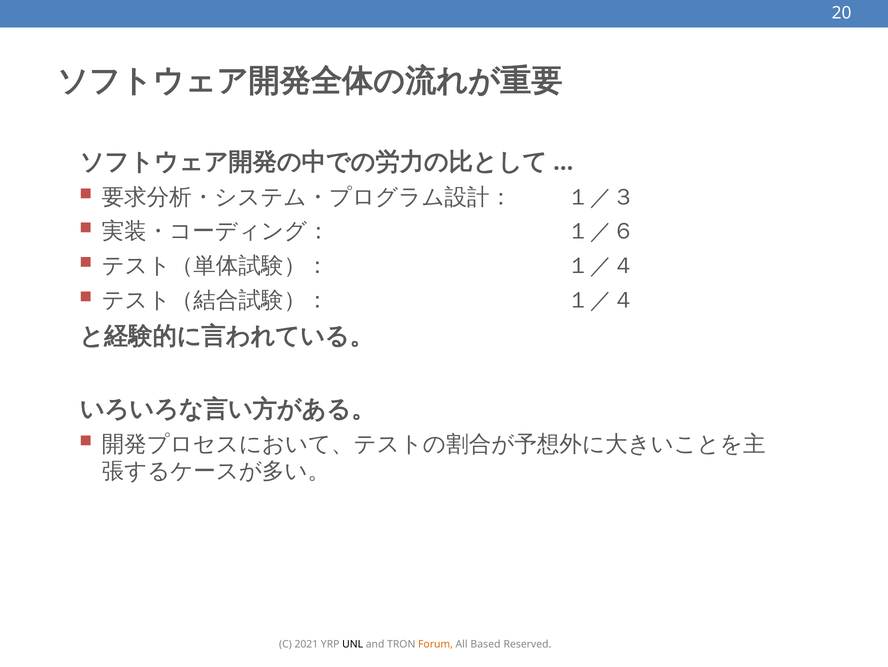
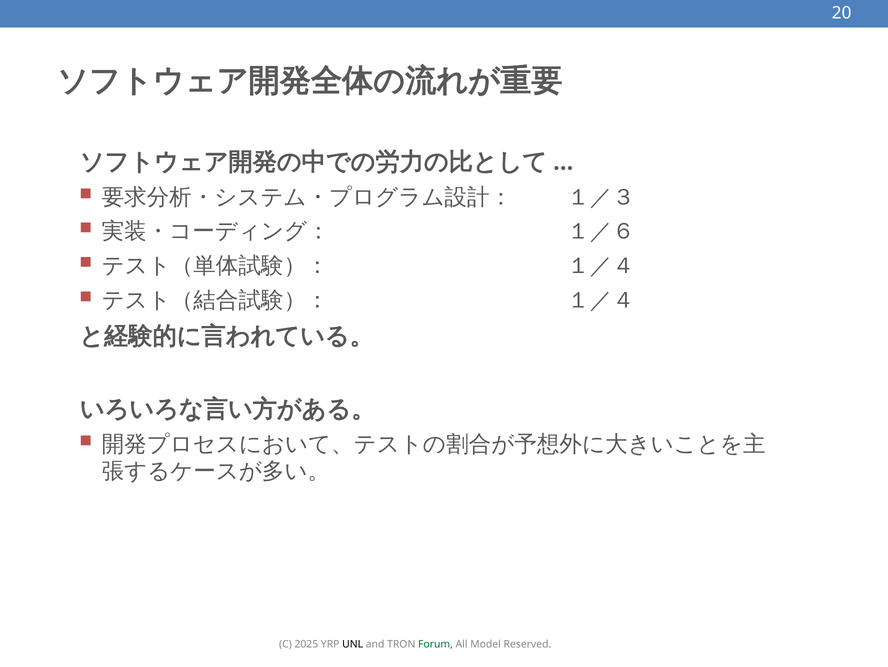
2021: 2021 -> 2025 (306, 644)
Forum colour: orange -> green (436, 644)
Based: Based -> Model (486, 644)
